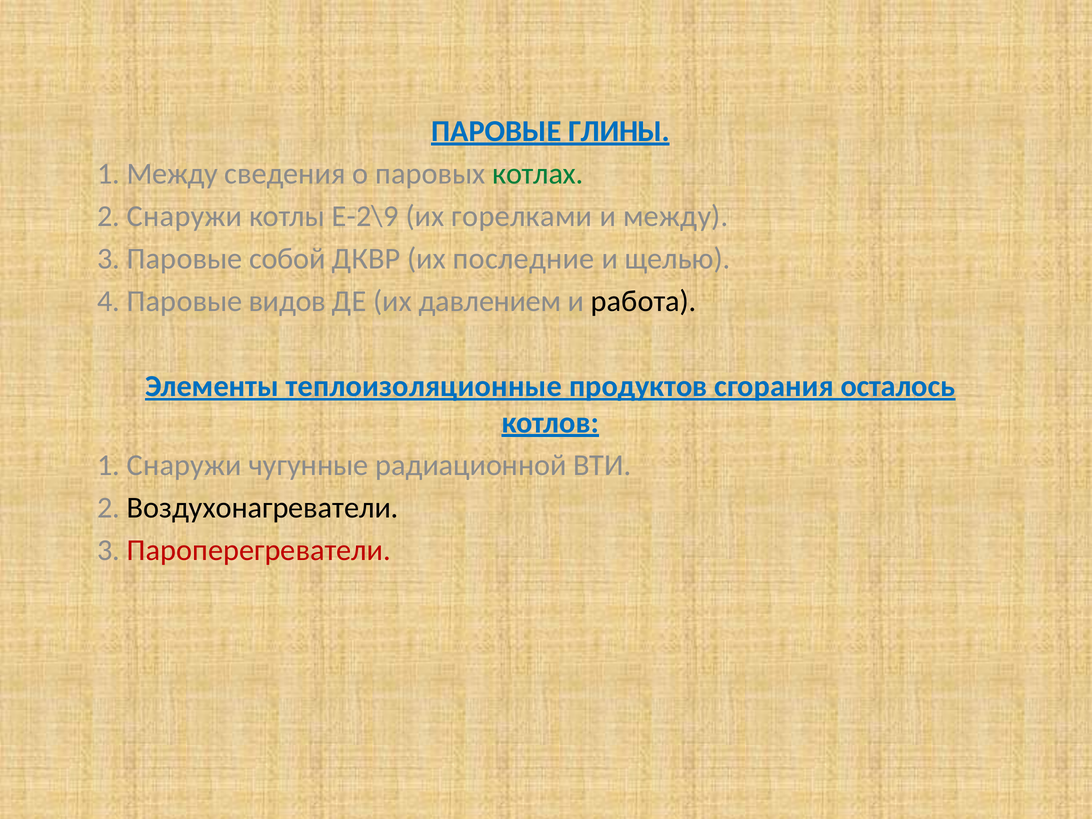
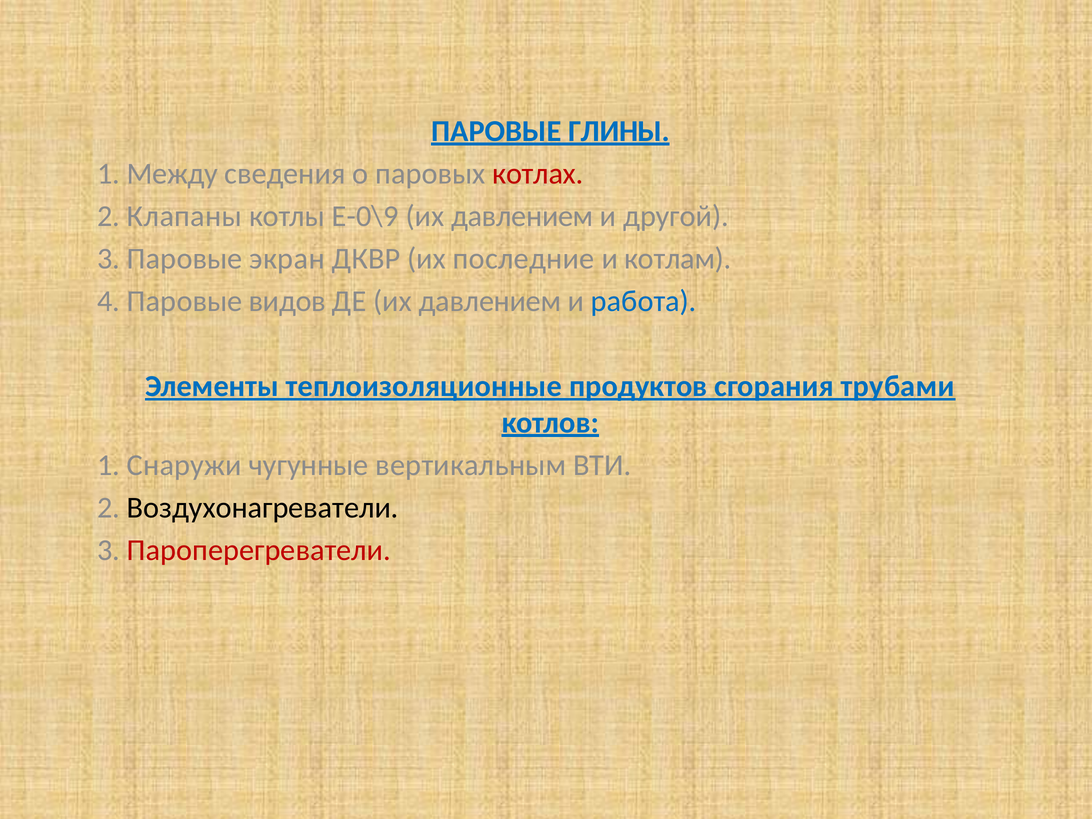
котлах colour: green -> red (538, 174)
2 Снаружи: Снаружи -> Клапаны (185, 216)
Е-2\9: Е-2\9 -> Е-0\9 (365, 216)
горелками: горелками -> давлением (522, 216)
и между: между -> другой (676, 216)
собой: собой -> экран (287, 259)
щелью: щелью -> котлам (678, 259)
работа colour: black -> blue (644, 301)
осталось: осталось -> трубами (898, 386)
радиационной: радиационной -> вертикальным (471, 465)
